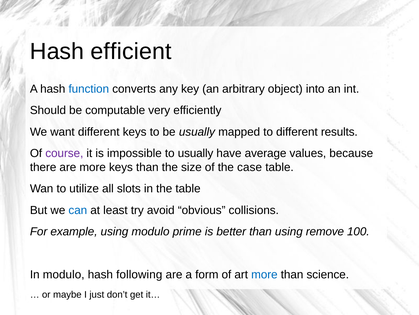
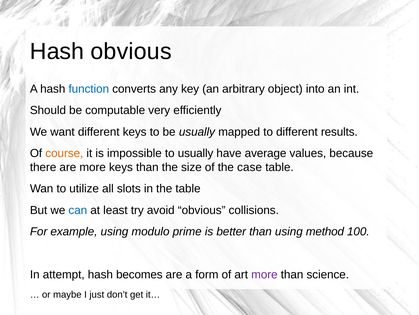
Hash efficient: efficient -> obvious (131, 51)
course colour: purple -> orange (64, 153)
remove: remove -> method (325, 231)
In modulo: modulo -> attempt (64, 274)
following: following -> becomes (139, 274)
more colour: blue -> purple (264, 274)
